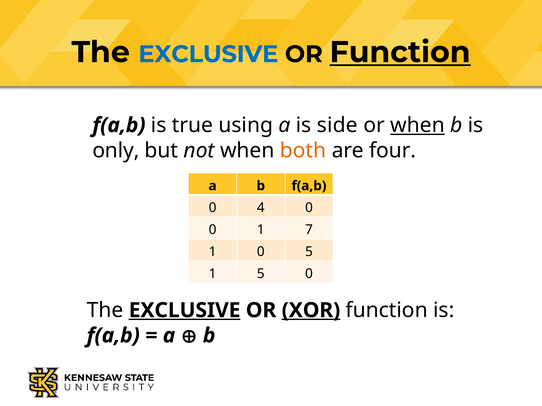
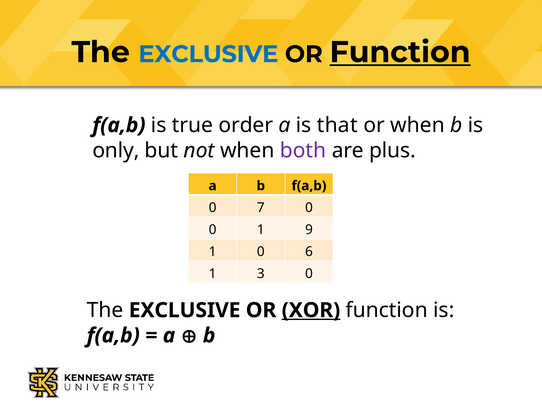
using: using -> order (246, 125)
side: side -> that (337, 125)
when underline: present -> none (417, 125)
both colour: orange -> purple (303, 151)
four: four -> plus (392, 151)
4: 4 -> 7 (261, 208)
7: 7 -> 9 (309, 230)
0 5: 5 -> 6 (309, 252)
1 5: 5 -> 3 (261, 274)
EXCLUSIVE underline: present -> none (185, 311)
